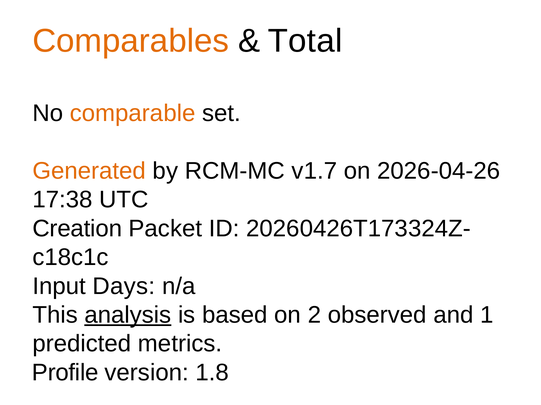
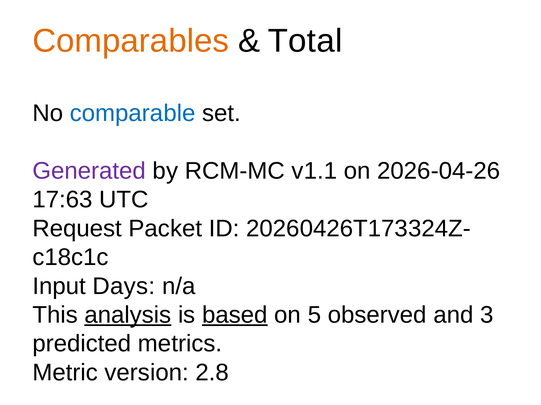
comparable colour: orange -> blue (133, 113)
Generated colour: orange -> purple (89, 171)
v1.7: v1.7 -> v1.1 (314, 171)
17:38: 17:38 -> 17:63 (62, 200)
Creation: Creation -> Request (77, 229)
based underline: none -> present (235, 315)
2: 2 -> 5 (314, 315)
1: 1 -> 3 (487, 315)
Profile: Profile -> Metric (65, 373)
1.8: 1.8 -> 2.8 (212, 373)
